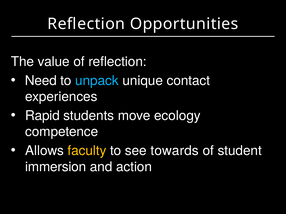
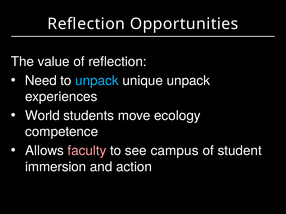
unique contact: contact -> unpack (188, 81)
Rapid: Rapid -> World (42, 116)
faculty colour: yellow -> pink (87, 151)
towards: towards -> campus (175, 151)
